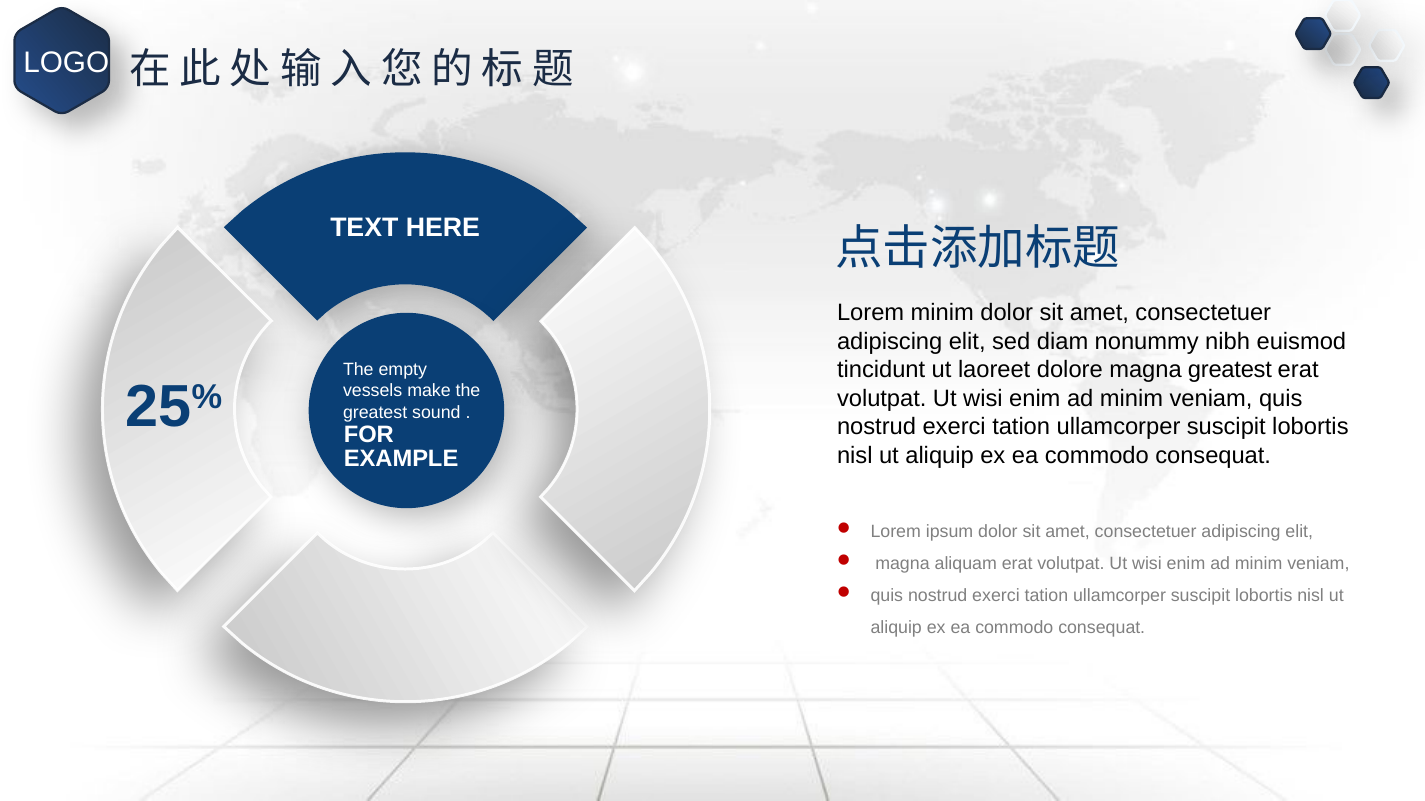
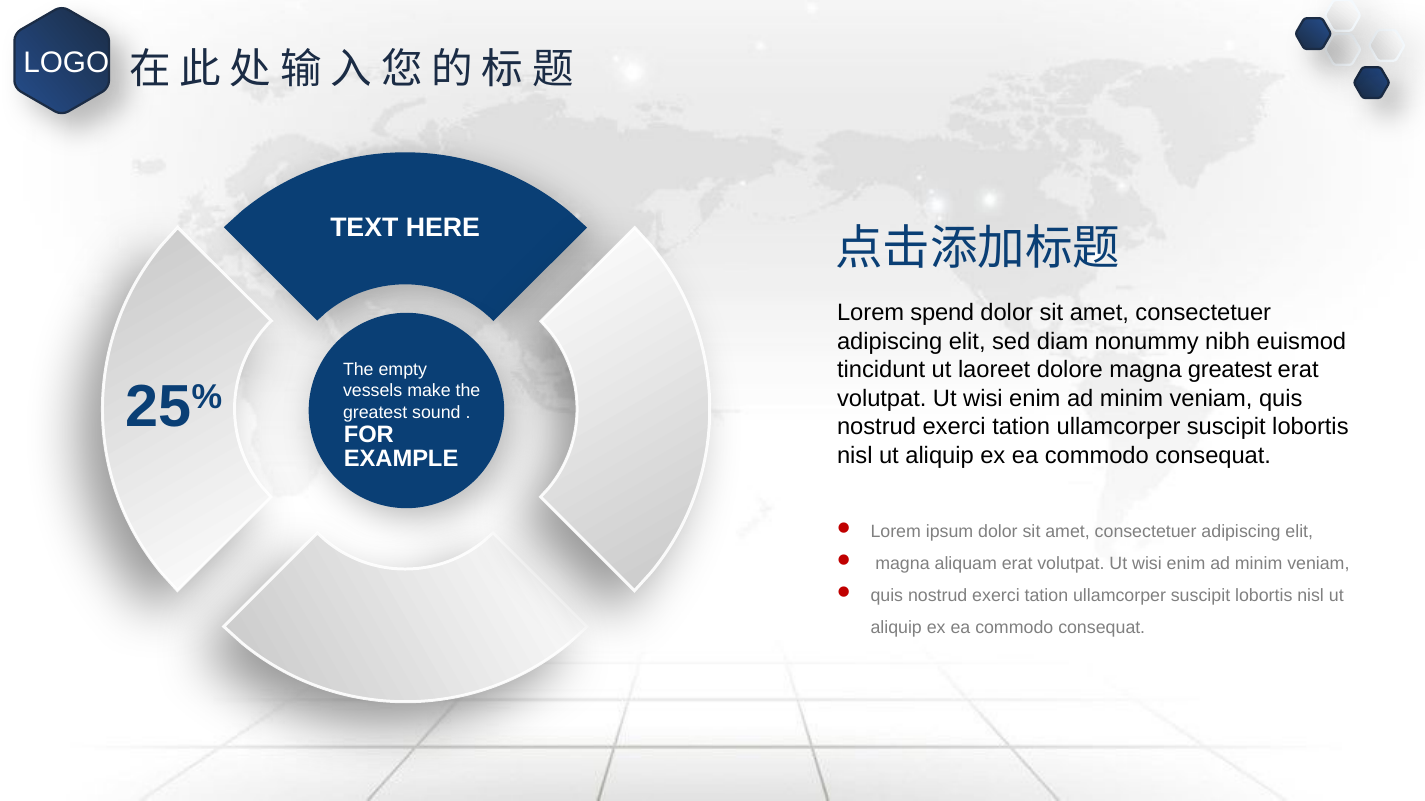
minim: minim -> spend (942, 313)
